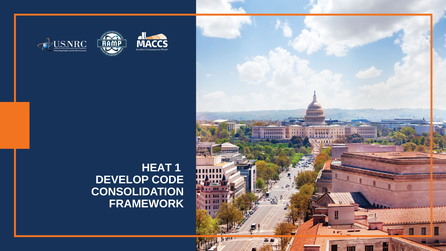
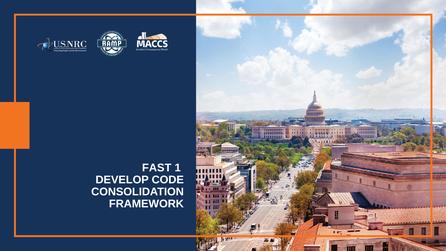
HEAT: HEAT -> FAST (157, 168)
